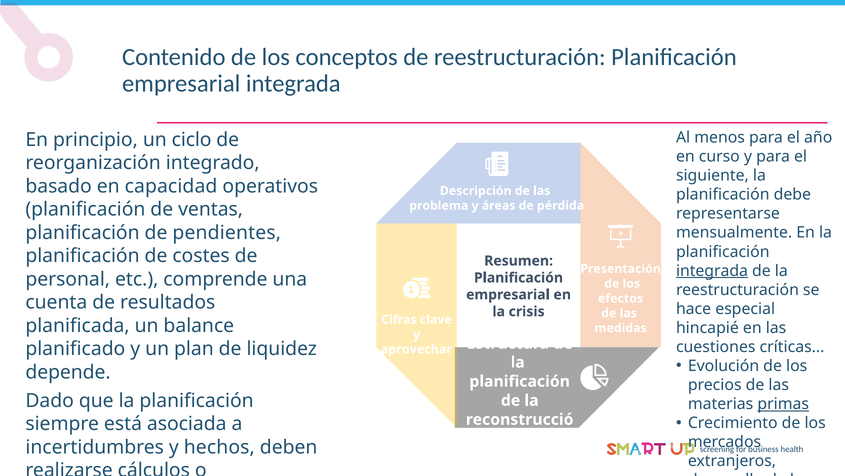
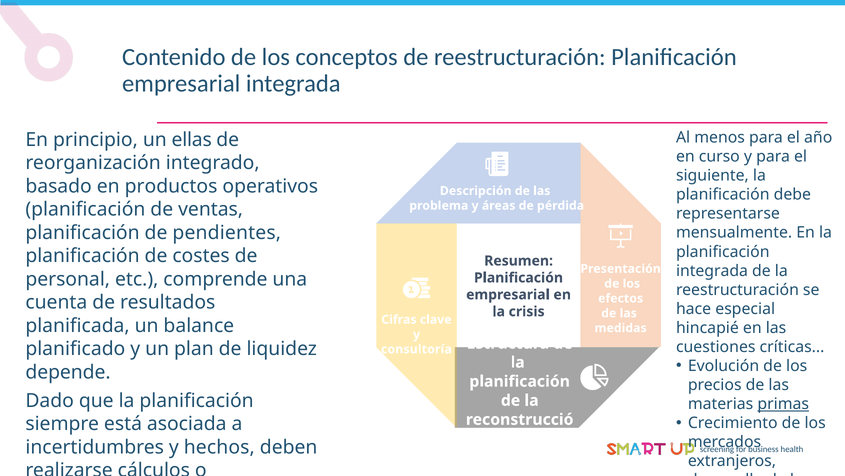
ciclo: ciclo -> ellas (192, 139)
capacidad: capacidad -> productos (171, 186)
integrada underline: present -> none (712, 270)
aprovechar: aprovechar -> consultoría (416, 349)
